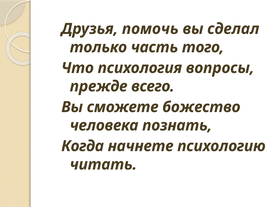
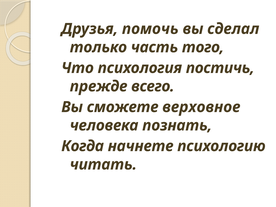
вопросы: вопросы -> постичь (220, 68)
божество: божество -> верховное (201, 107)
